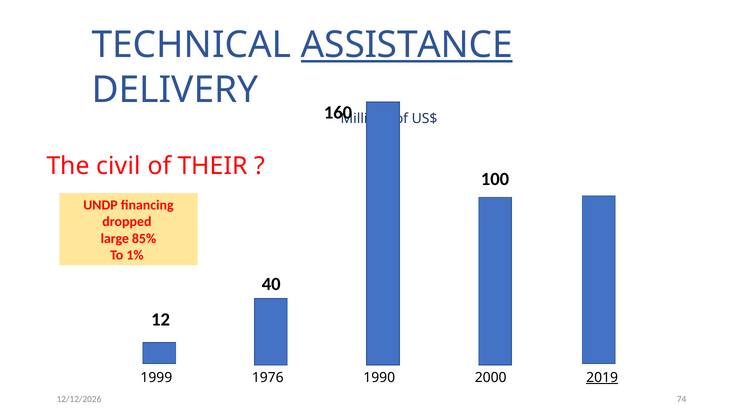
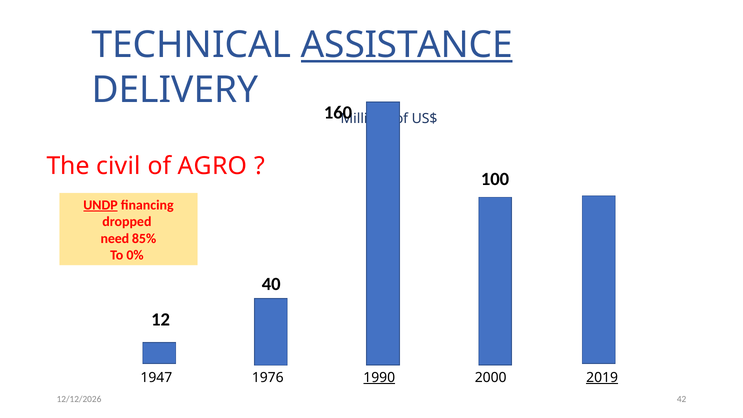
THEIR: THEIR -> AGRO (212, 166)
UNDP underline: none -> present (100, 205)
large: large -> need (115, 238)
1%: 1% -> 0% (135, 255)
1999: 1999 -> 1947 (156, 377)
1990 underline: none -> present (379, 377)
74: 74 -> 42 (682, 399)
